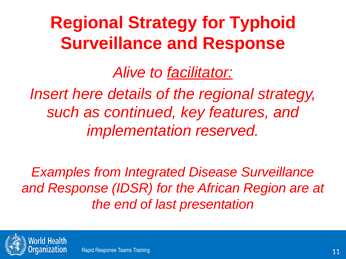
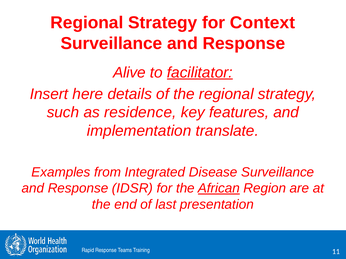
Typhoid: Typhoid -> Context (263, 23)
continued: continued -> residence (140, 113)
reserved: reserved -> translate (227, 131)
African underline: none -> present (219, 189)
